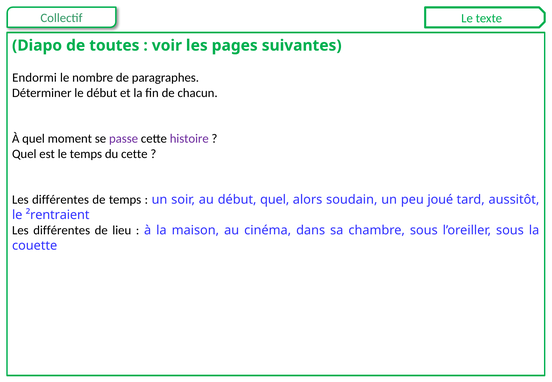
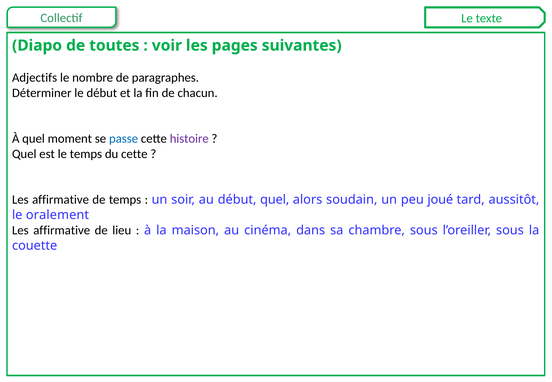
Endormi: Endormi -> Adjectifs (35, 78)
passe colour: purple -> blue (124, 139)
différentes: différentes -> affirmative (61, 200)
²rentraient: ²rentraient -> oralement (57, 215)
différentes: différentes -> affirmative (62, 231)
